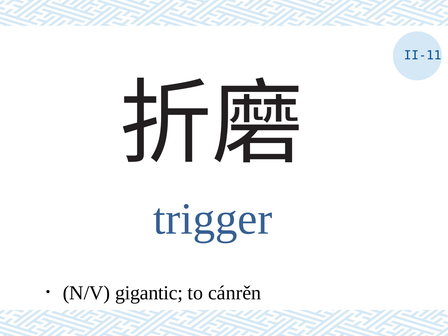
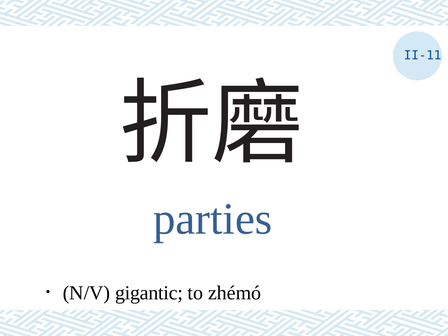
trigger: trigger -> parties (213, 219)
cánrěn: cánrěn -> zhémó (235, 293)
